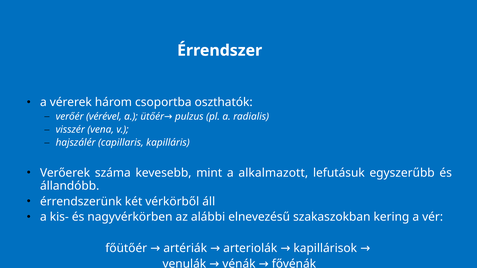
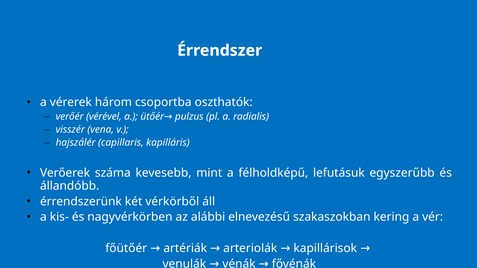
alkalmazott: alkalmazott -> félholdképű (273, 173)
